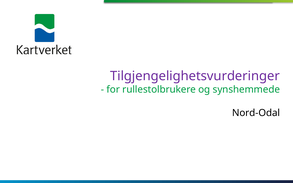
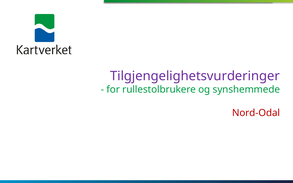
Nord-Odal colour: black -> red (256, 113)
